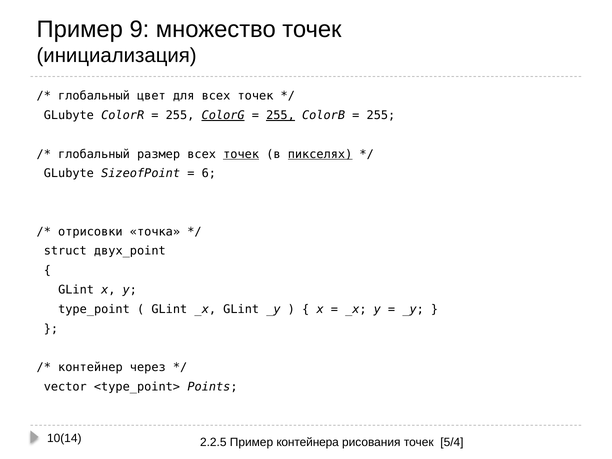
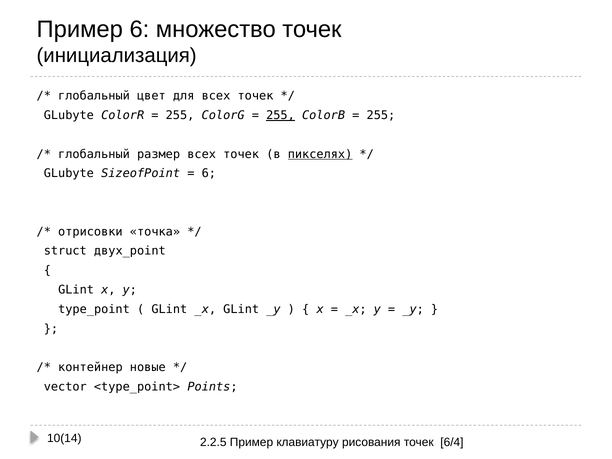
Пример 9: 9 -> 6 (139, 29)
ColorG underline: present -> none (223, 115)
точек underline: present -> none (241, 154)
через: через -> новые (148, 367)
контейнера: контейнера -> клавиатуру (308, 443)
5/4: 5/4 -> 6/4 (452, 443)
